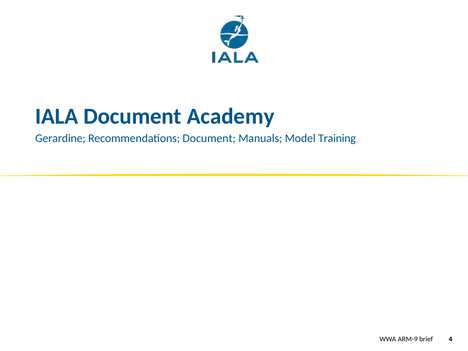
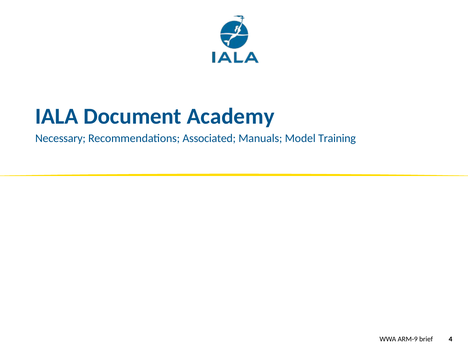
Gerardine: Gerardine -> Necessary (60, 138)
Recommendations Document: Document -> Associated (209, 138)
